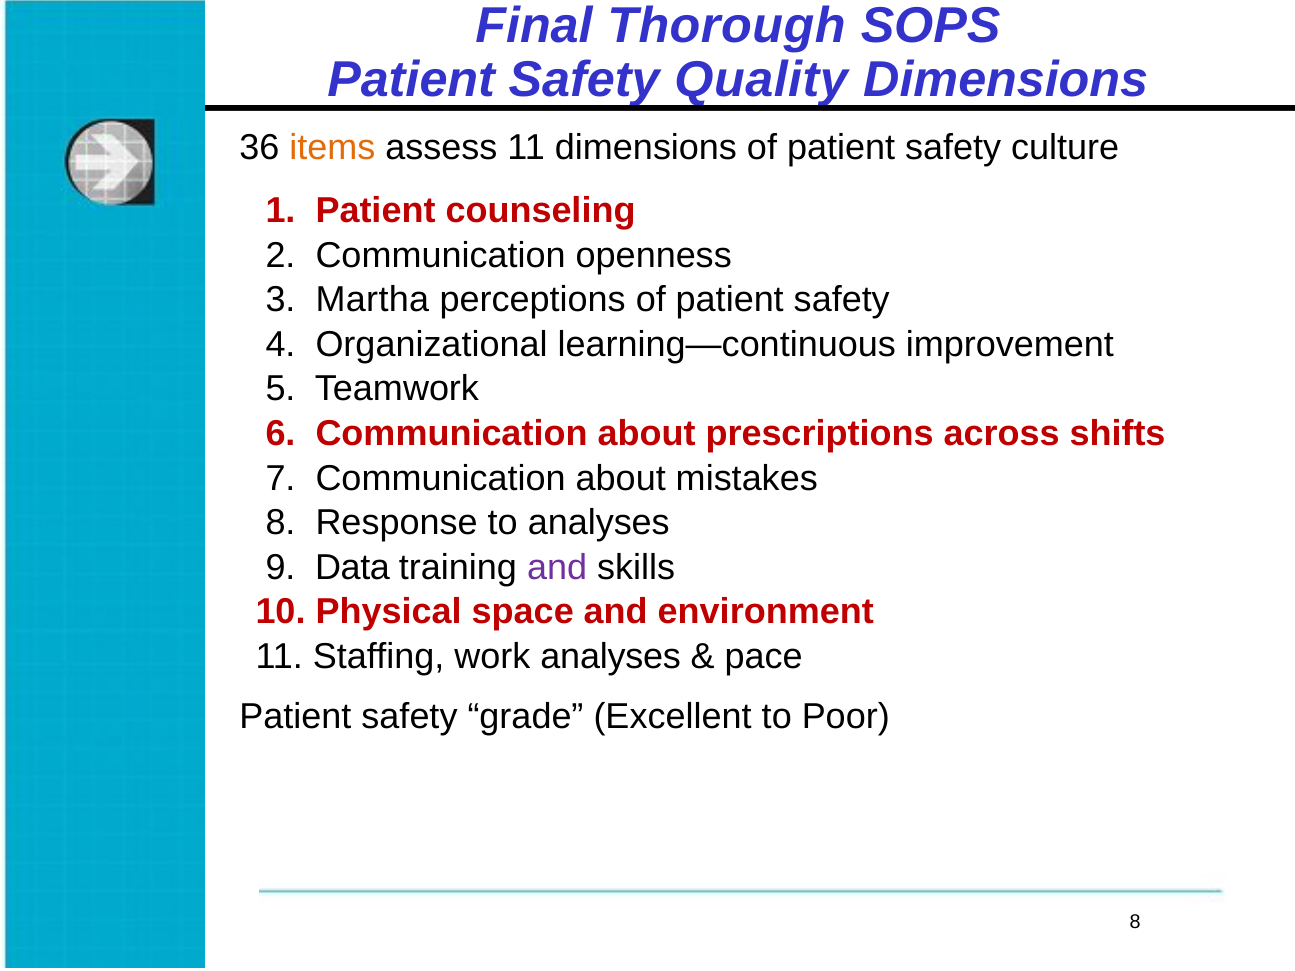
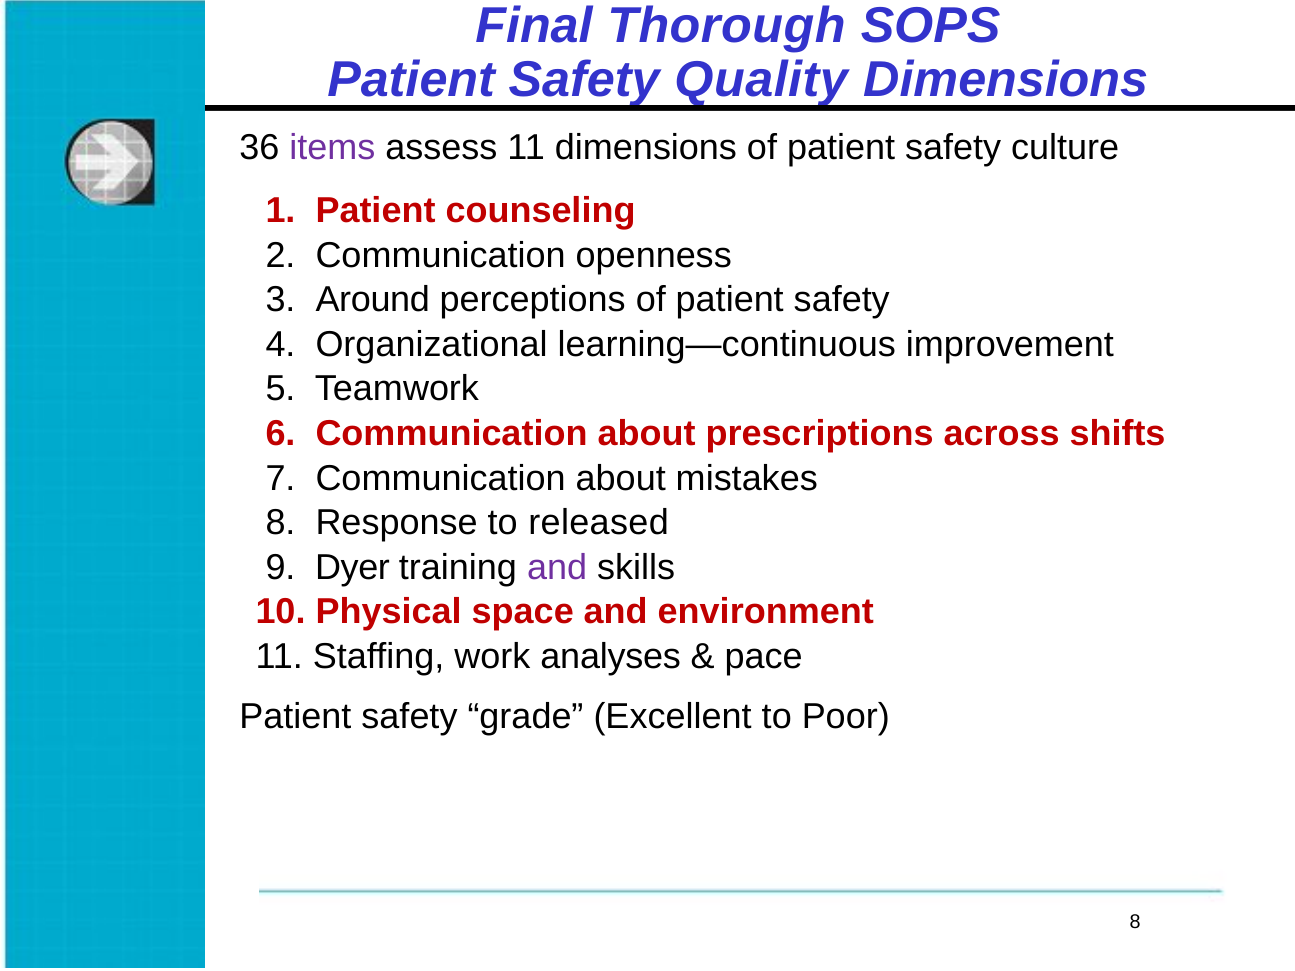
items colour: orange -> purple (332, 148)
Martha: Martha -> Around (373, 300)
to analyses: analyses -> released (599, 523)
Data: Data -> Dyer (352, 568)
